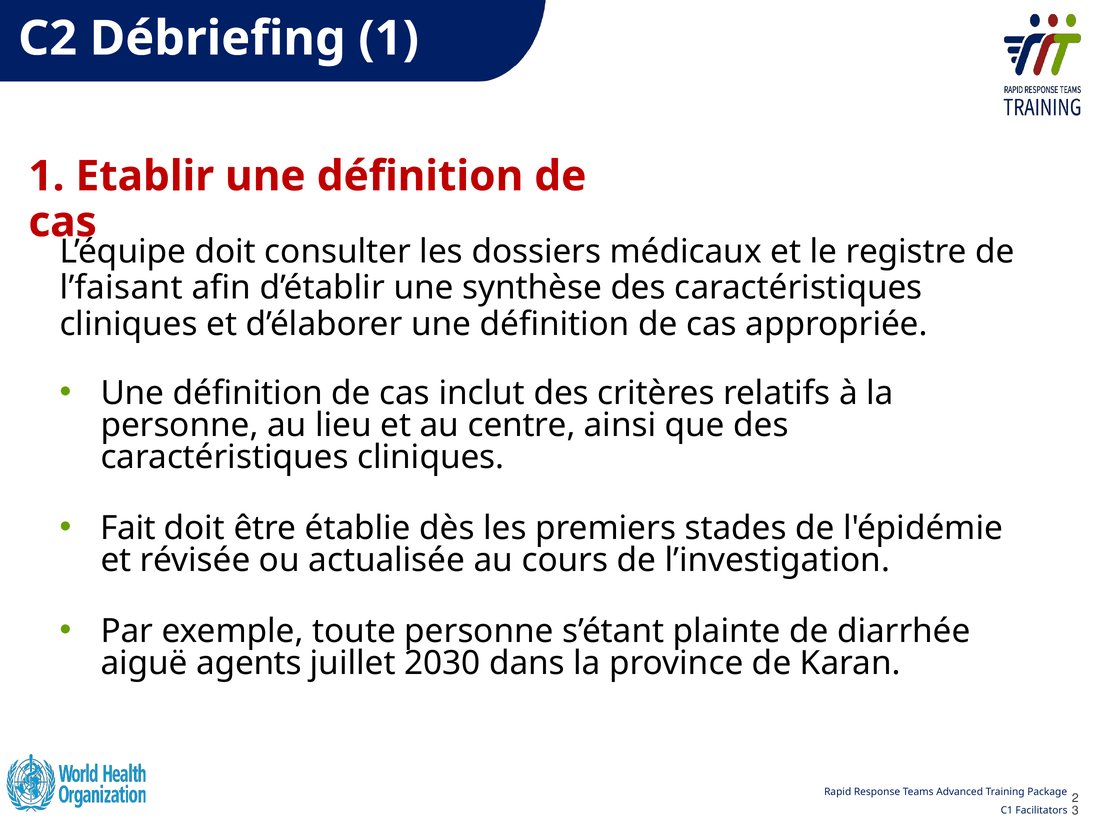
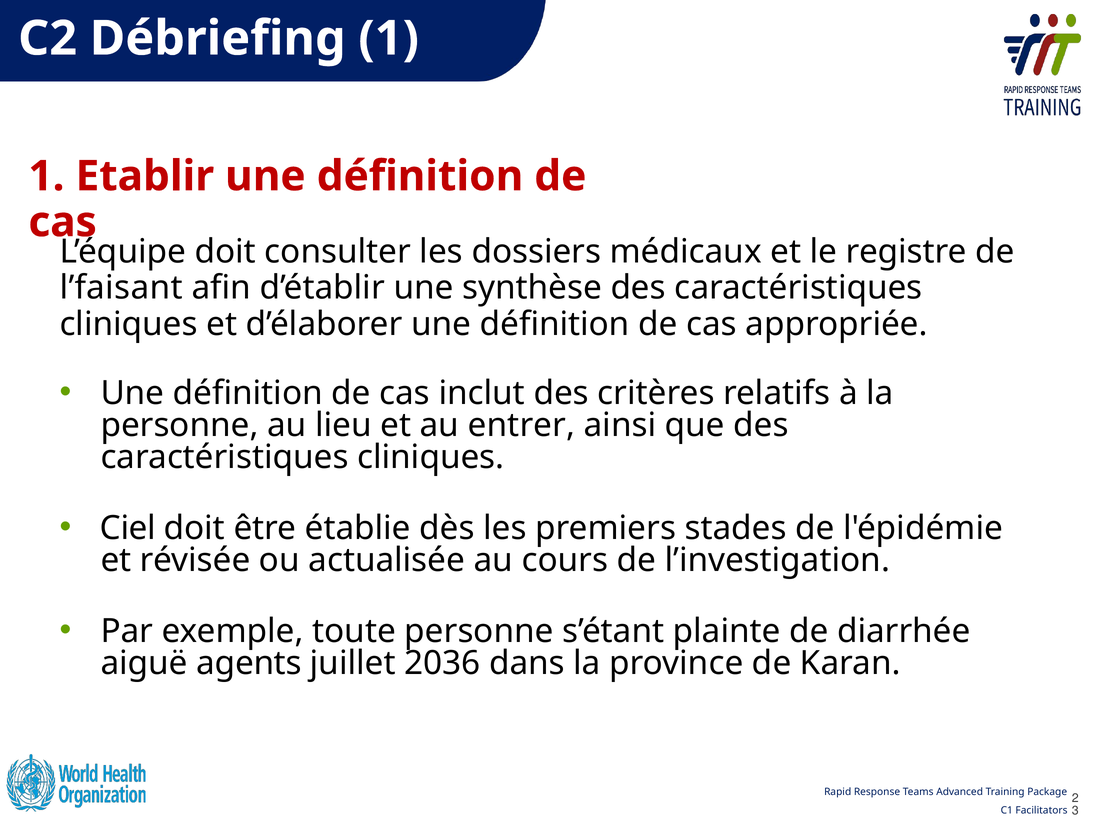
centre: centre -> entrer (521, 425)
Fait: Fait -> Ciel (128, 528)
2030: 2030 -> 2036 (442, 663)
